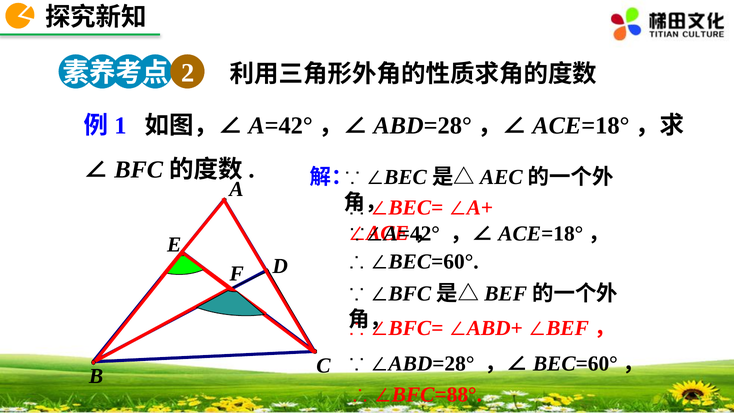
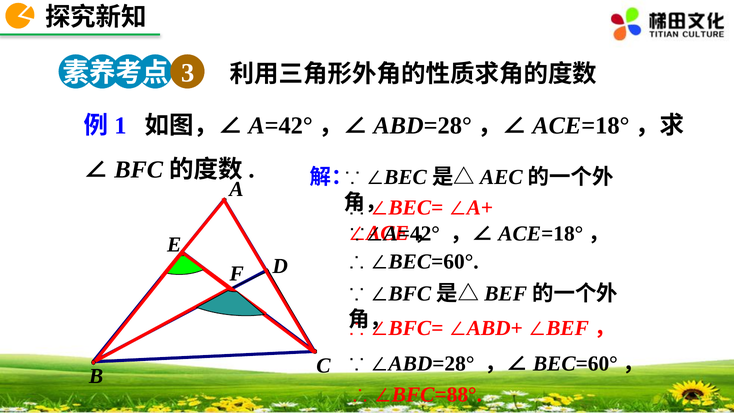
2: 2 -> 3 (188, 73)
